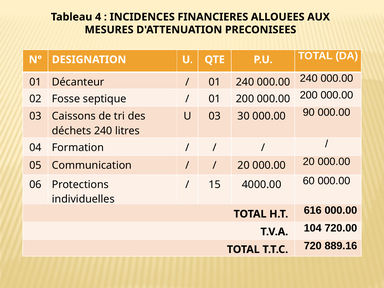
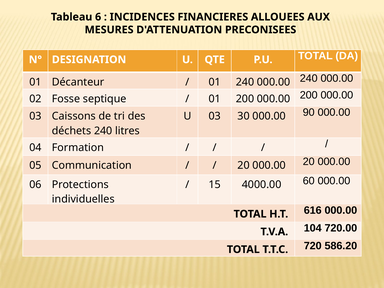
4: 4 -> 6 (98, 17)
889.16: 889.16 -> 586.20 (341, 246)
